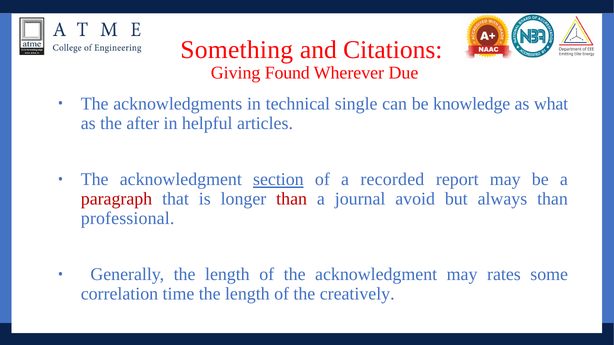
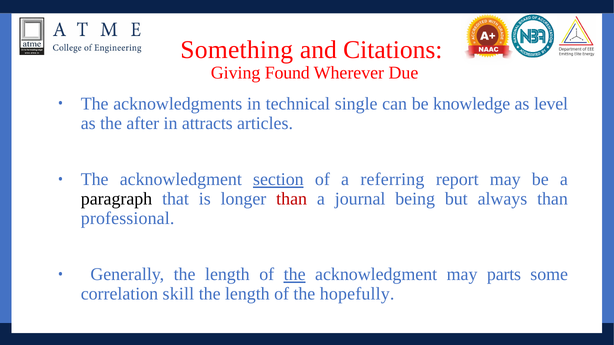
what: what -> level (551, 104)
helpful: helpful -> attracts (207, 123)
recorded: recorded -> referring (392, 180)
paragraph colour: red -> black (117, 199)
avoid: avoid -> being (415, 199)
the underline: none -> present (295, 275)
rates: rates -> parts (504, 275)
time: time -> skill (178, 294)
creatively: creatively -> hopefully (357, 294)
